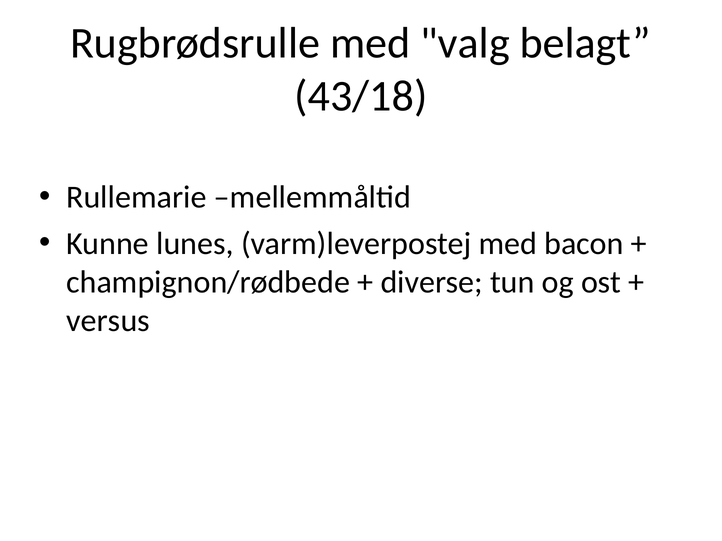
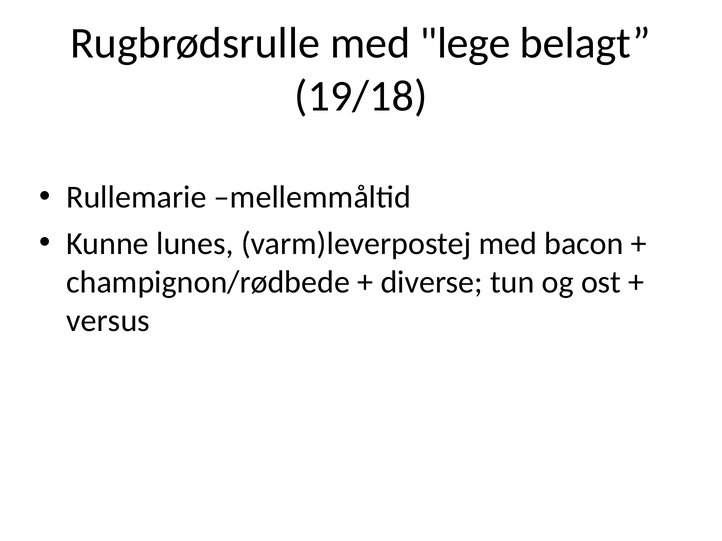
valg: valg -> lege (465, 43)
43/18: 43/18 -> 19/18 (361, 96)
